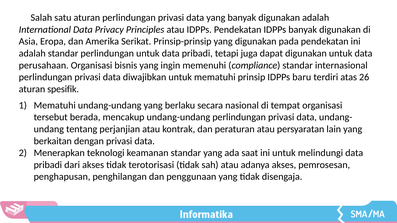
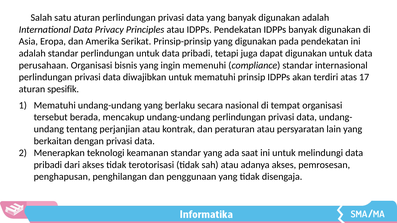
baru: baru -> akan (302, 77)
26: 26 -> 17 (364, 77)
